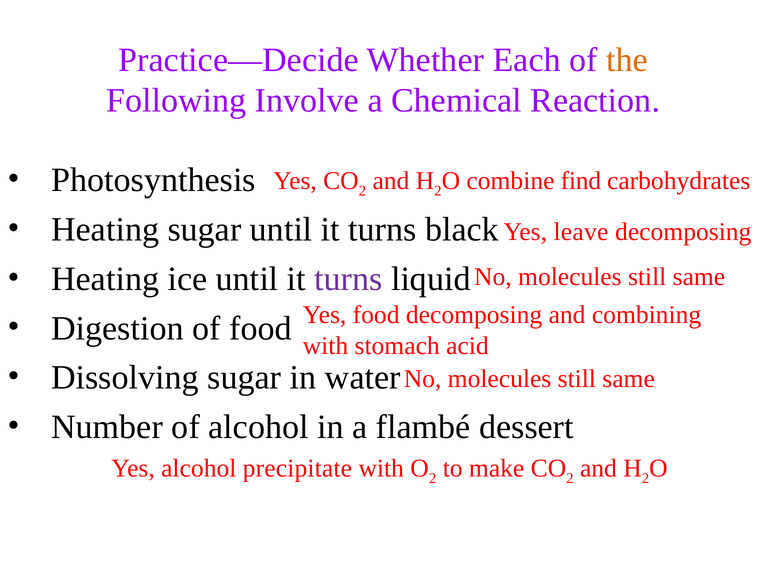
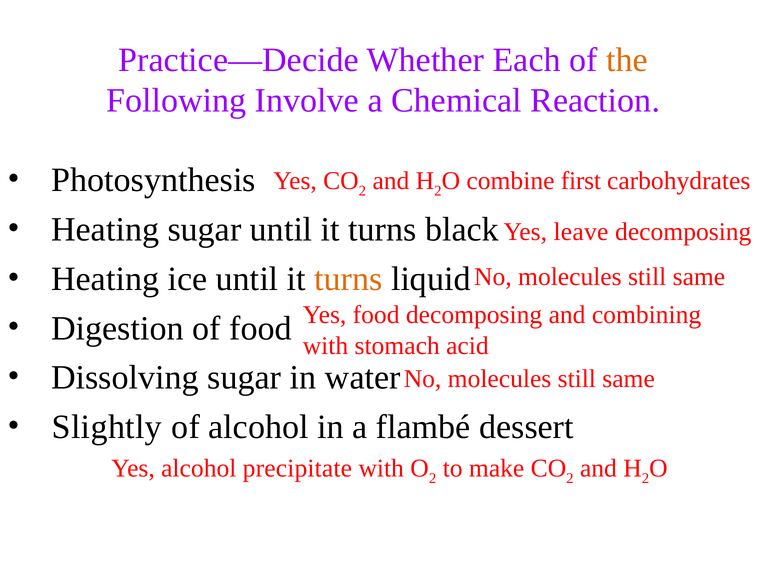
find: find -> first (581, 181)
turns colour: purple -> orange (348, 279)
Number: Number -> Slightly (107, 427)
